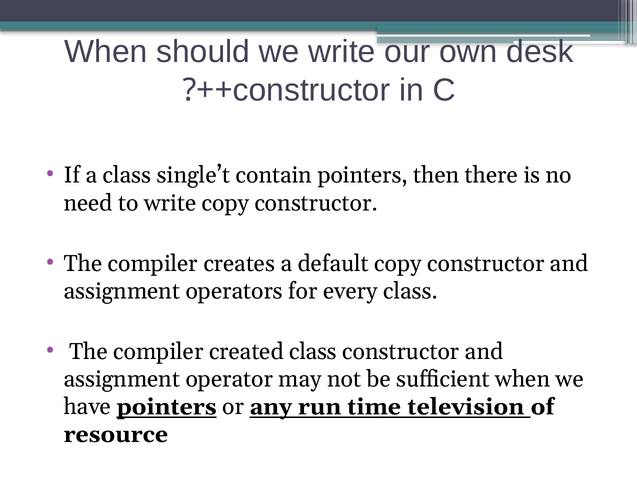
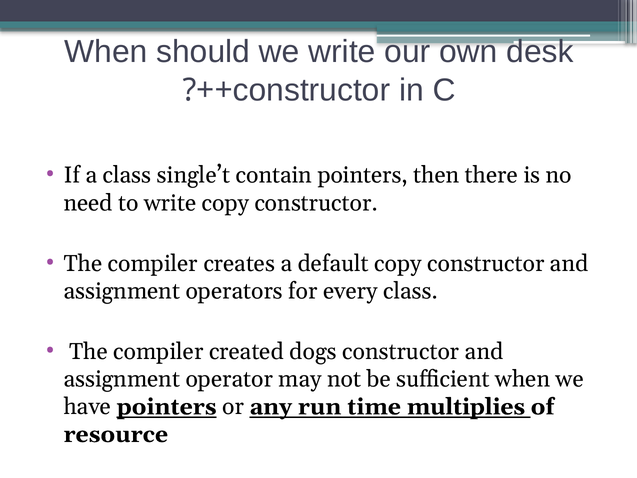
created class: class -> dogs (313, 351)
television: television -> multiplies (466, 407)
